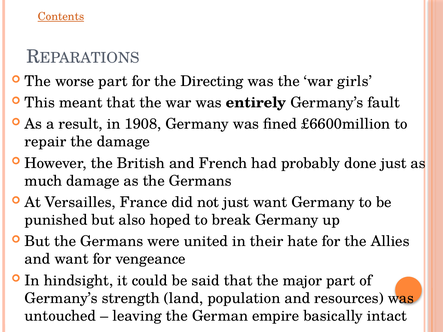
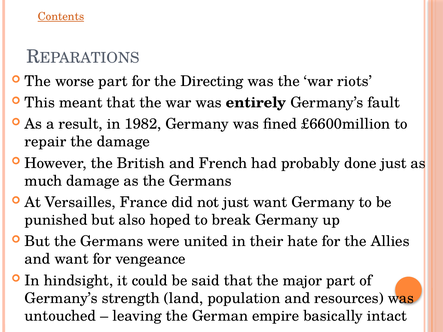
girls: girls -> riots (355, 81)
1908: 1908 -> 1982 (143, 124)
